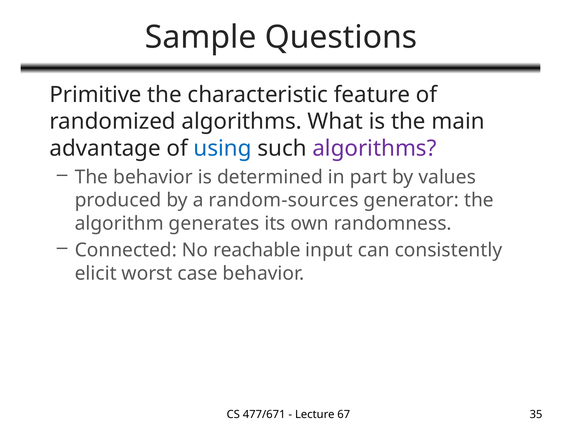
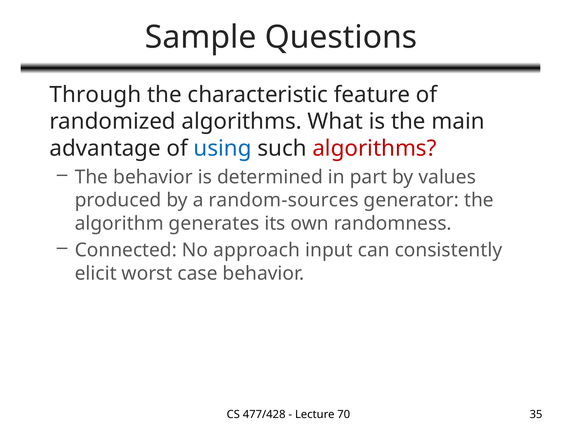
Primitive: Primitive -> Through (95, 95)
algorithms colour: purple -> red (374, 148)
reachable: reachable -> approach (257, 250)
477/671: 477/671 -> 477/428 (264, 414)
67: 67 -> 70 (344, 414)
